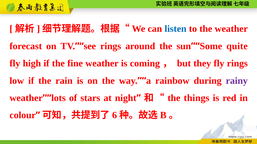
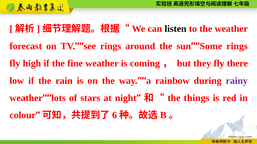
listen colour: blue -> black (176, 29)
quite: quite -> rings (237, 46)
fly rings: rings -> there (237, 64)
